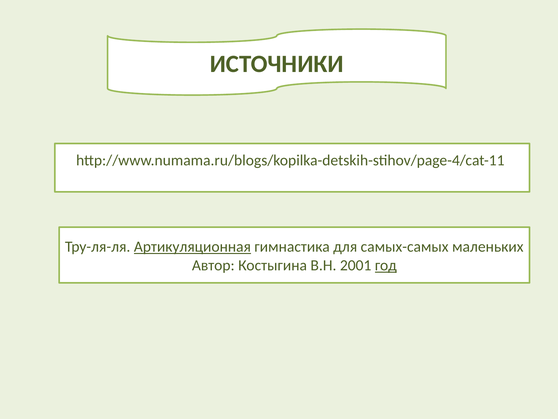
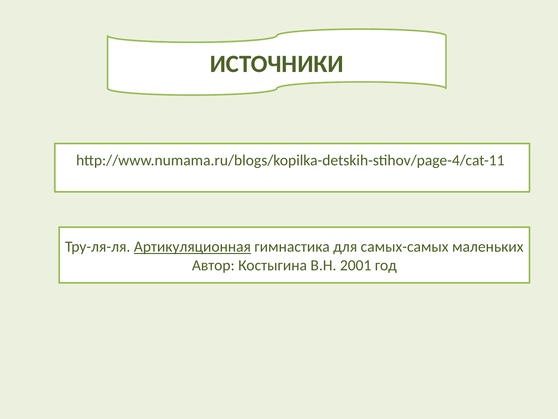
год underline: present -> none (386, 265)
